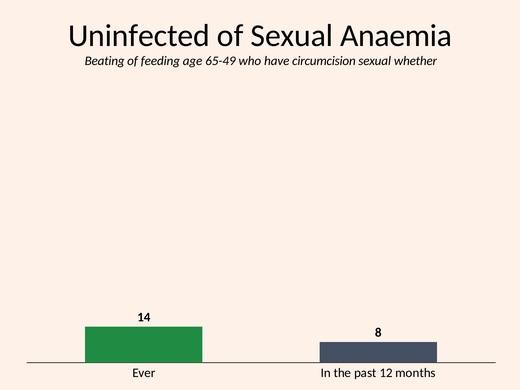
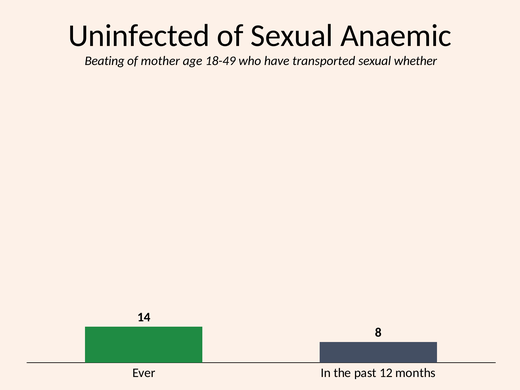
Anaemia: Anaemia -> Anaemic (396, 36)
feeding: feeding -> mother (160, 61)
65-49: 65-49 -> 18-49 (220, 61)
circumcision: circumcision -> transported (324, 61)
